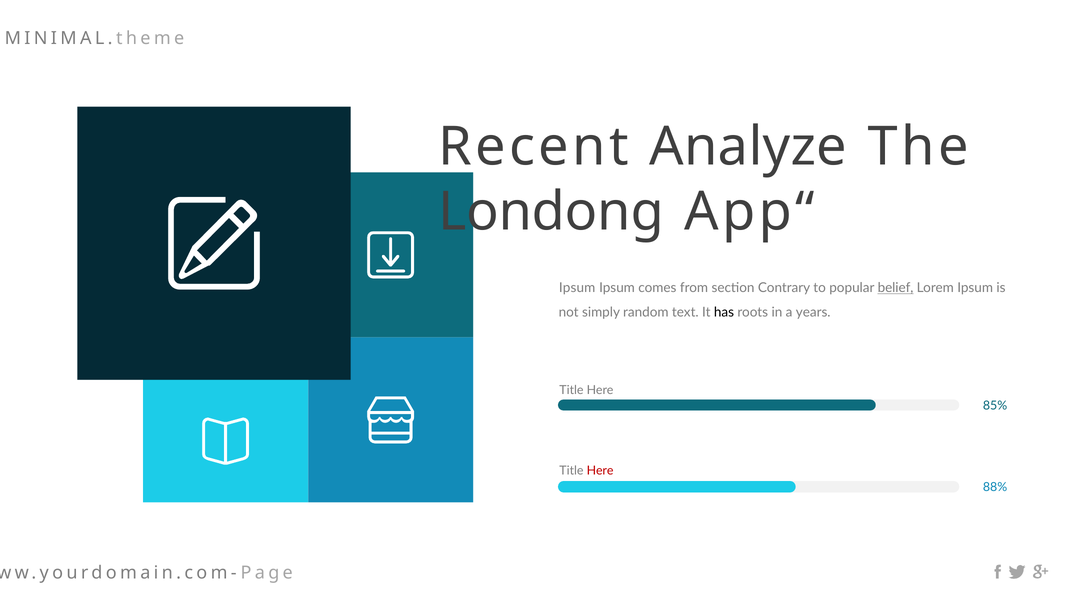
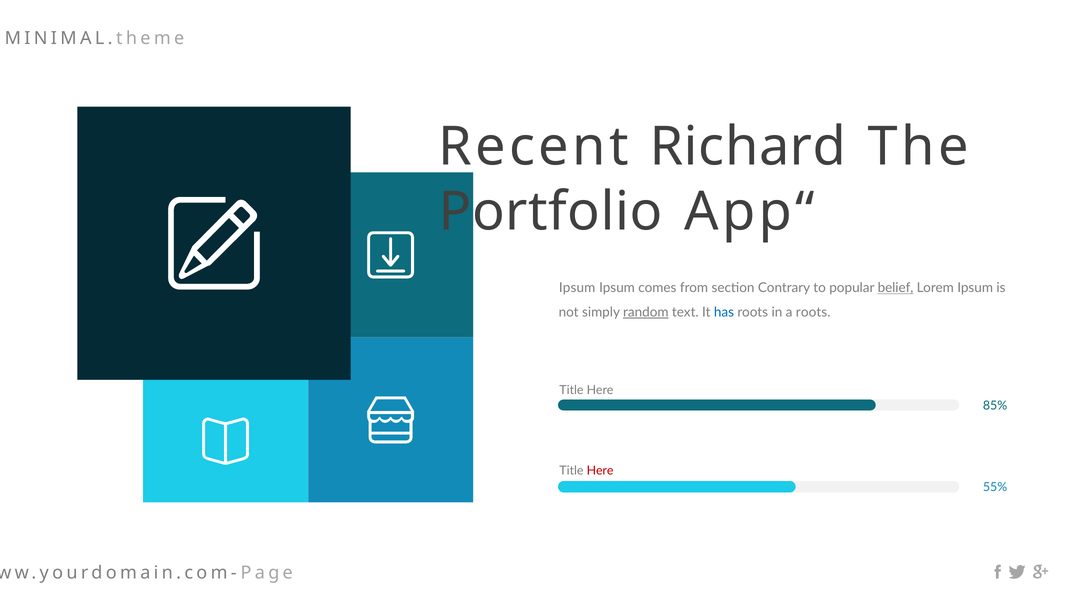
Analyze: Analyze -> Richard (748, 147)
Londong: Londong -> Portfolio (551, 212)
random underline: none -> present (646, 312)
has colour: black -> blue (724, 312)
a years: years -> roots (813, 312)
88%: 88% -> 55% (995, 487)
